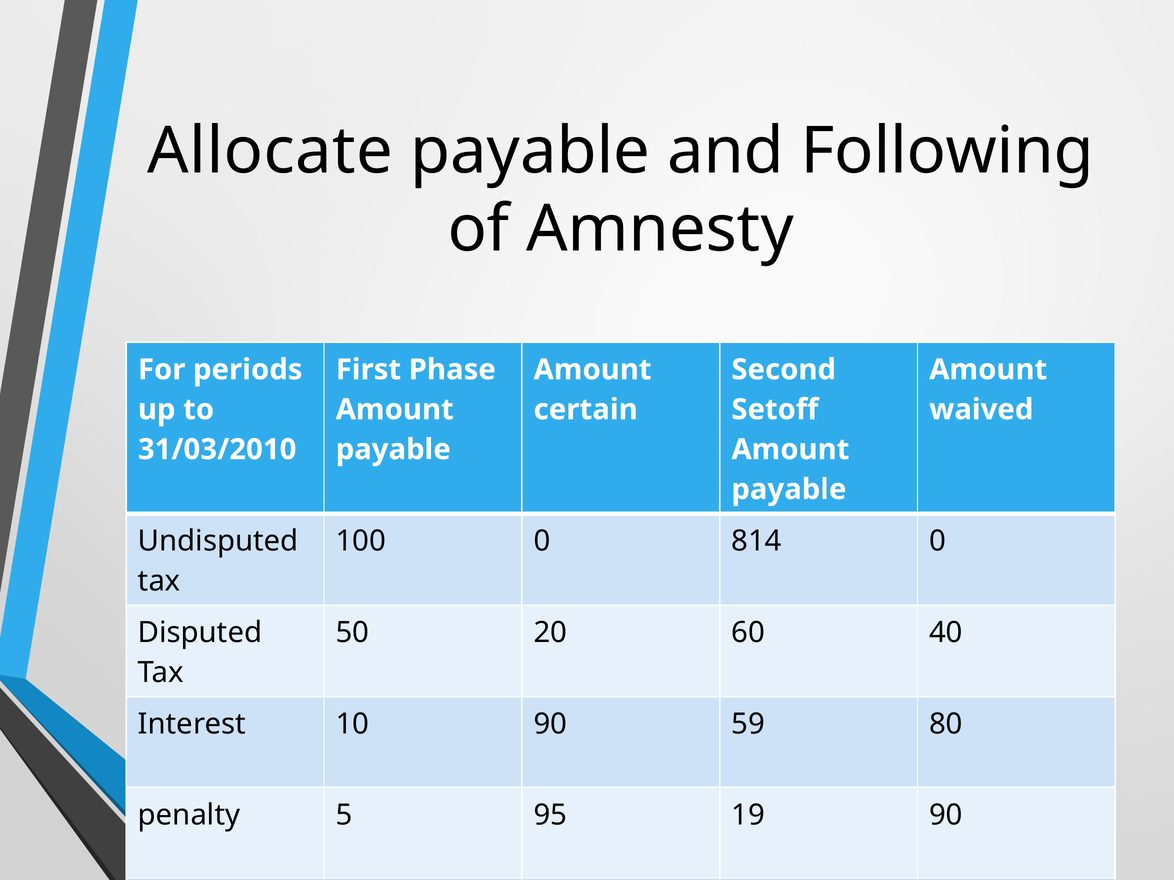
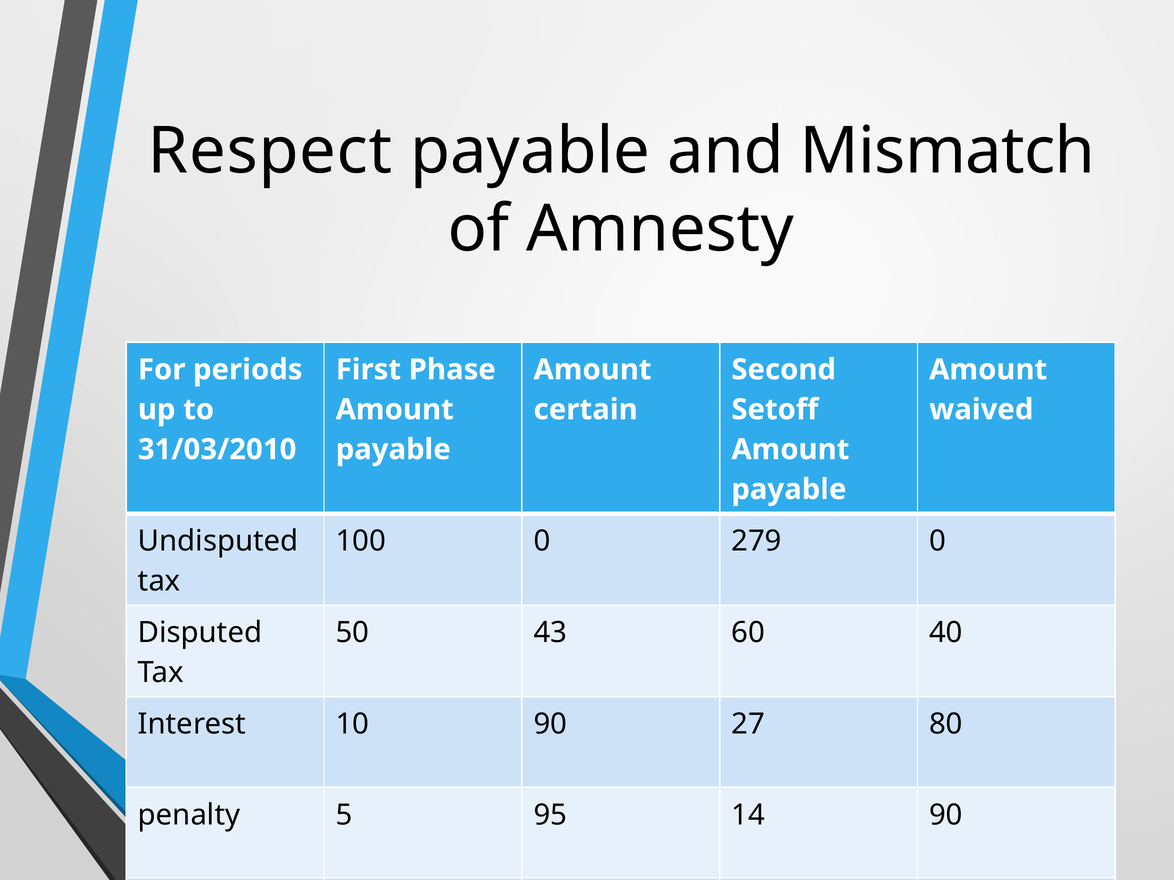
Allocate: Allocate -> Respect (270, 151)
Following: Following -> Mismatch (947, 151)
814: 814 -> 279 (757, 541)
20: 20 -> 43 (550, 633)
59: 59 -> 27 (748, 725)
19: 19 -> 14 (748, 815)
